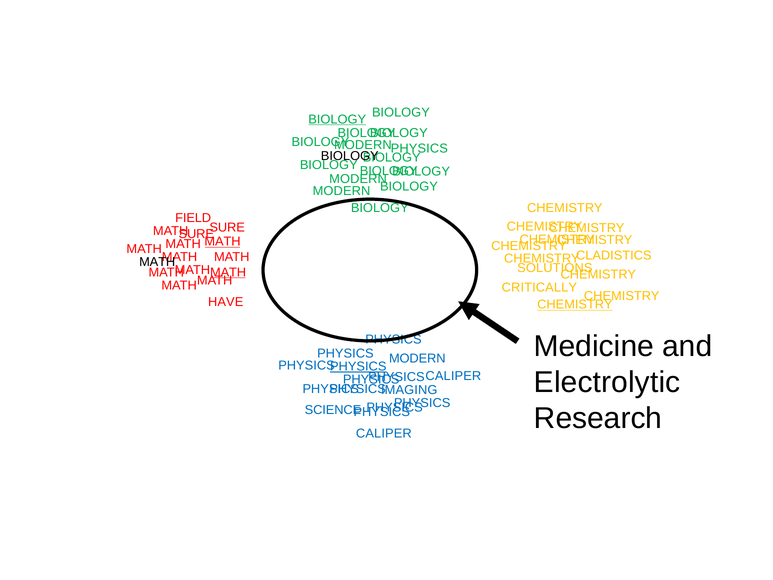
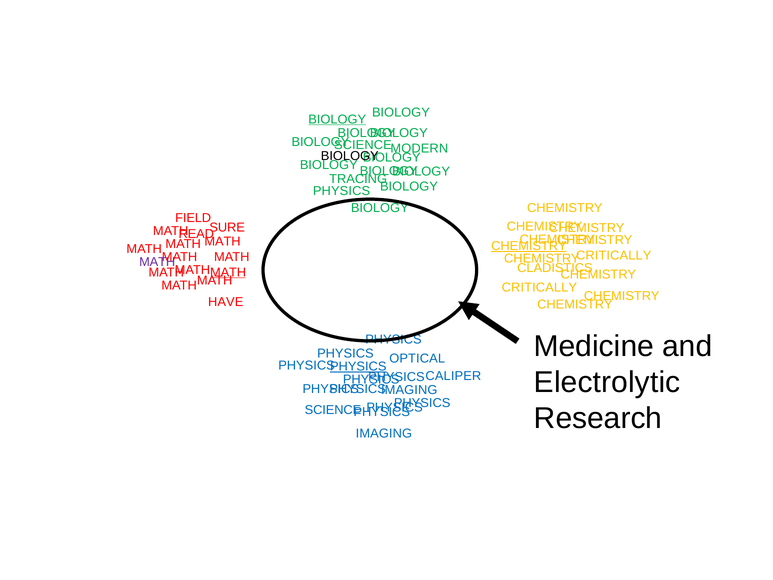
MODERN: MODERN -> SCIENCE (363, 145)
PHYSICS: PHYSICS -> MODERN (419, 148)
MODERN: MODERN -> TRACING (358, 179)
MODERN: MODERN -> PHYSICS (342, 191)
SURE: SURE -> READ (196, 234)
MATH underline: present -> none (223, 242)
CHEMISTRY underline: none -> present (529, 246)
CLADISTICS: CLADISTICS -> CRITICALLY (614, 255)
MATH colour: black -> purple (157, 262)
SOLUTIONS: SOLUTIONS -> CLADISTICS (555, 268)
CHEMISTRY underline: present -> none (575, 305)
MODERN: MODERN -> OPTICAL (417, 358)
CALIPER: CALIPER -> IMAGING (384, 433)
